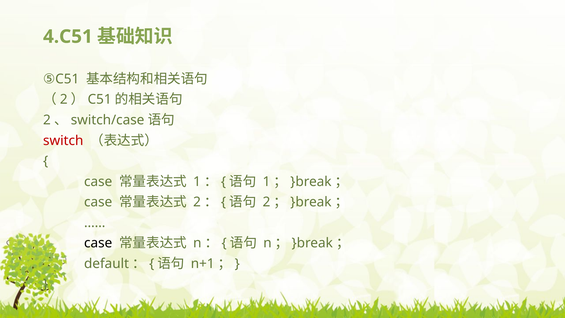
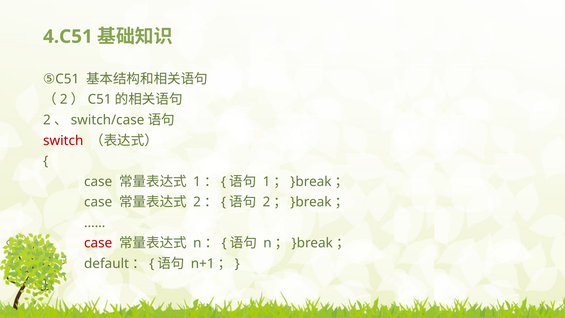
case colour: black -> red (98, 243)
